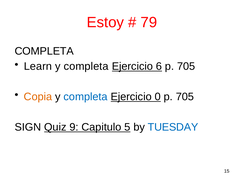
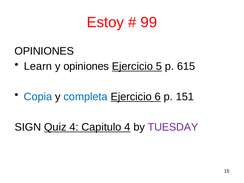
79: 79 -> 99 (149, 22)
COMPLETA: COMPLETA -> OPINIONES (44, 51)
completa: completa -> opiniones (86, 66)
6: 6 -> 5 (159, 66)
705: 705 -> 615 (186, 66)
Copia colour: orange -> blue (38, 97)
0: 0 -> 6 (158, 97)
705: 705 -> 151 (185, 97)
Quiz 9: 9 -> 4 (74, 127)
Capitulo 5: 5 -> 4 (127, 127)
TUESDAY colour: blue -> purple (173, 127)
